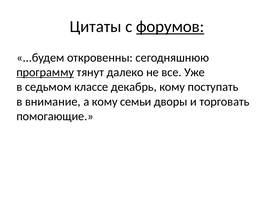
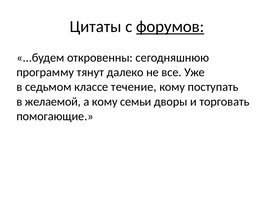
программу underline: present -> none (45, 72)
декабрь: декабрь -> течение (134, 87)
внимание: внимание -> желаемой (53, 101)
